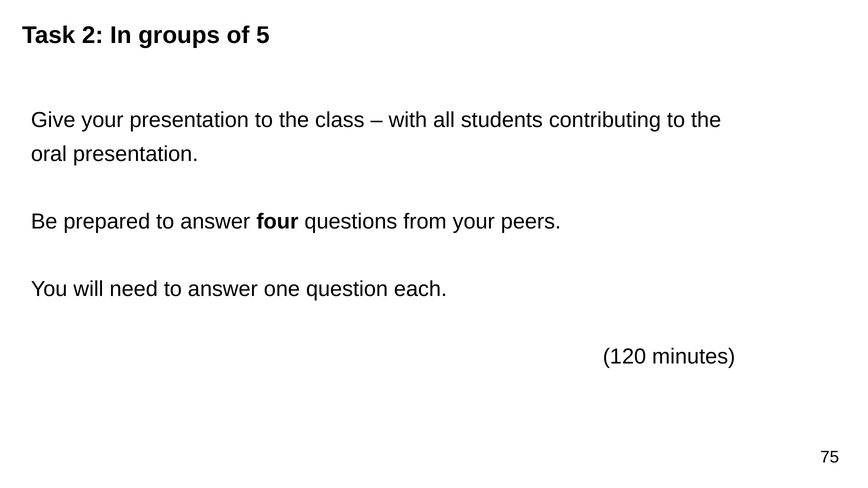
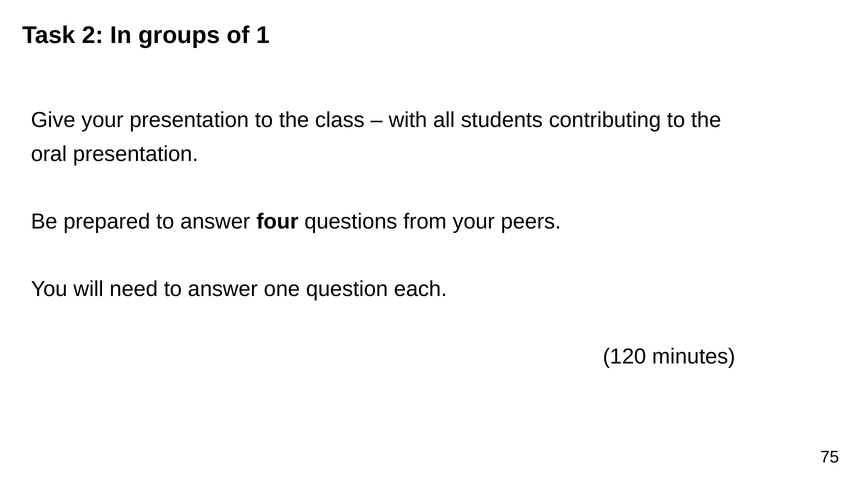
5: 5 -> 1 (263, 35)
